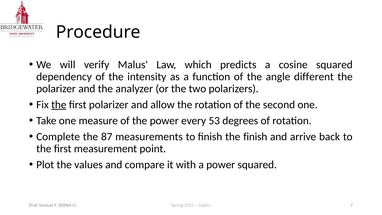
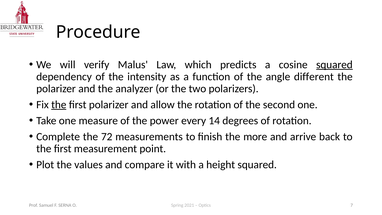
squared underline: none -> present (334, 65)
53: 53 -> 14 (214, 121)
87: 87 -> 72 (107, 137)
the finish: finish -> more (255, 137)
a power: power -> height (221, 165)
